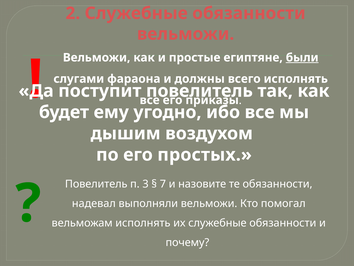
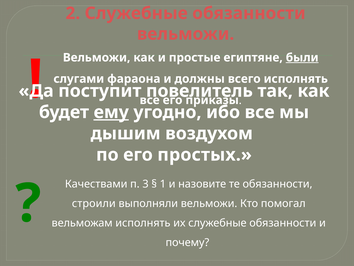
ему underline: none -> present (111, 112)
Повелитель: Повелитель -> Качествами (96, 184)
7: 7 -> 1 (163, 184)
надевал: надевал -> строили (94, 203)
